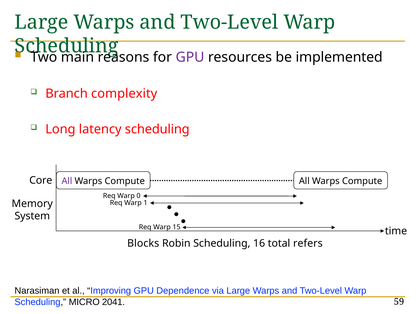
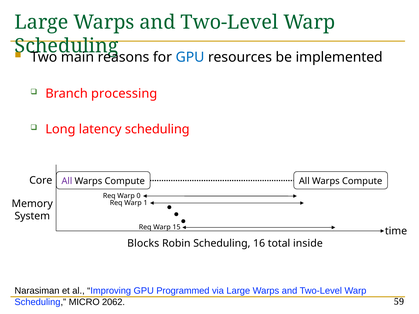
GPU colour: purple -> blue (190, 57)
complexity: complexity -> processing (124, 94)
refers: refers -> inside (308, 244)
Dependence: Dependence -> Programmed (183, 291)
2041: 2041 -> 2062 (114, 302)
